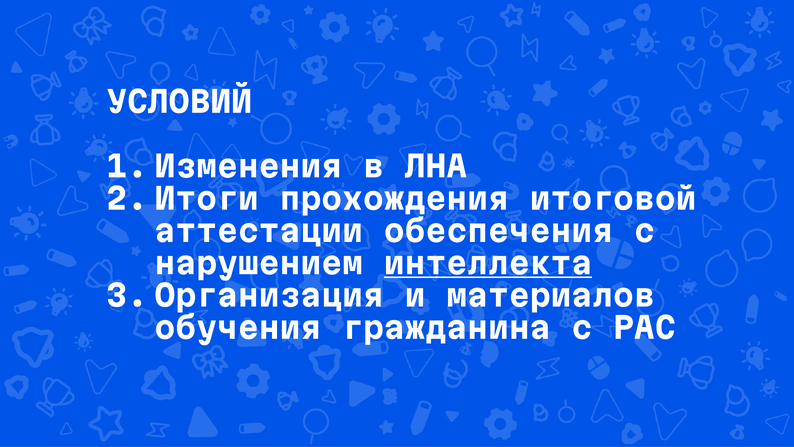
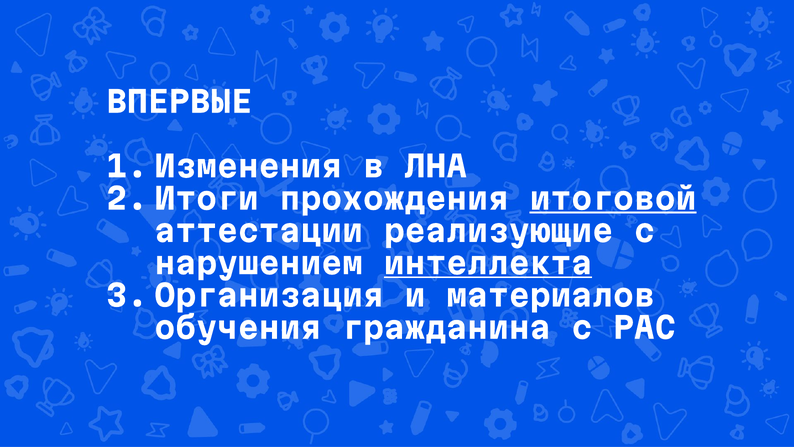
УСЛОВИЙ: УСЛОВИЙ -> ВПЕРВЫЕ (179, 103)
итоговой underline: none -> present (613, 200)
обеспечения: обеспечения -> реализующие (498, 232)
